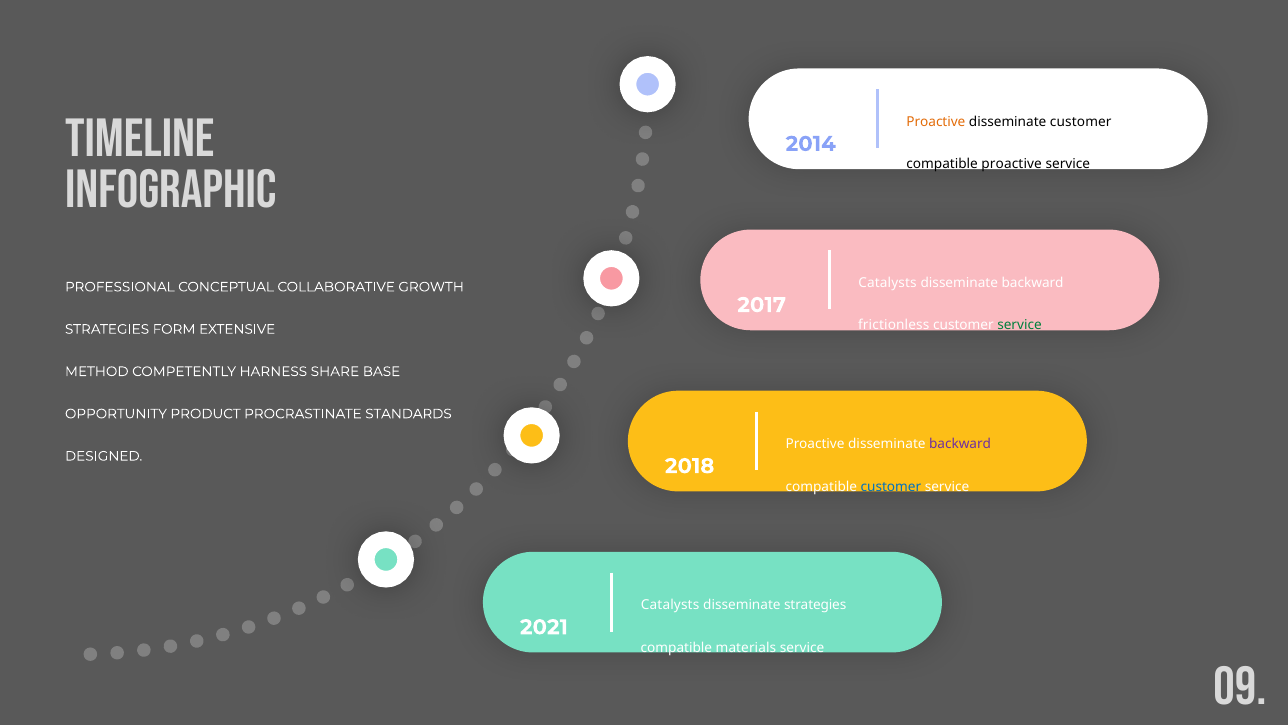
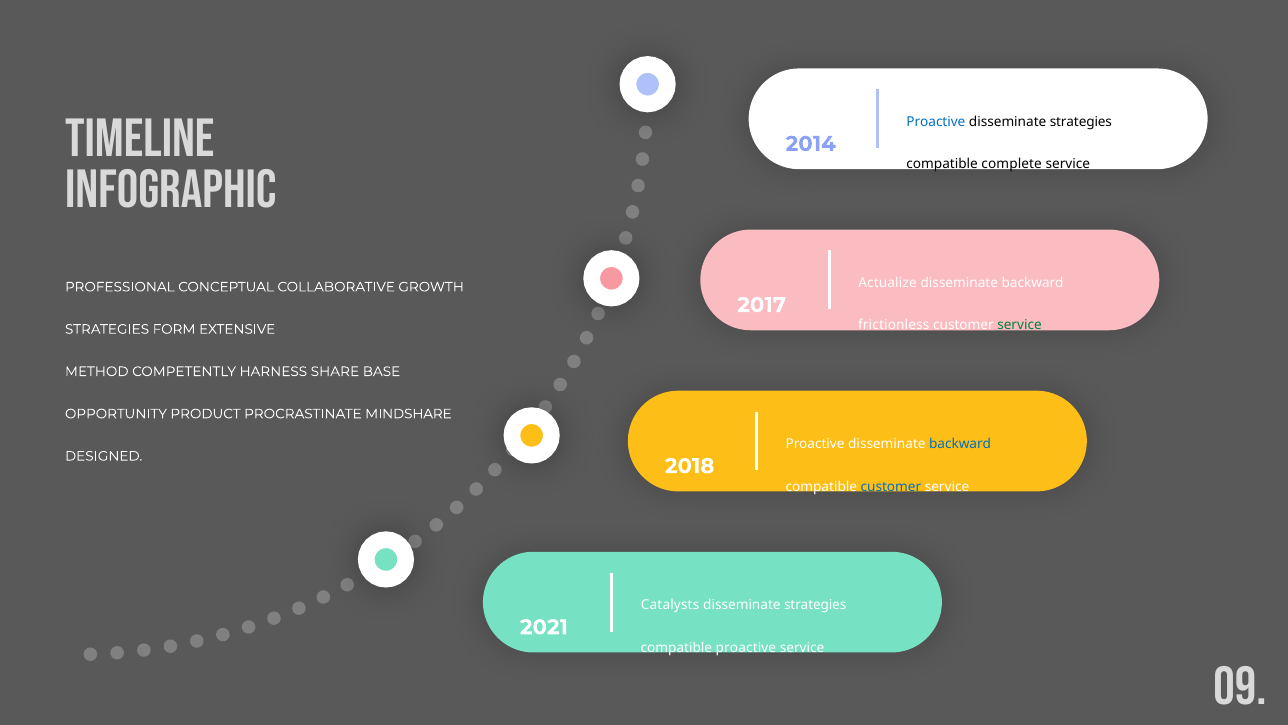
Proactive colour: orange -> blue (936, 122)
customer: customer -> strategies (1081, 122)
compatible proactive: proactive -> complete (1012, 164)
Catalysts: Catalysts -> Actualize (888, 283)
STANDARDS: STANDARDS -> MINDSHARE (408, 414)
backward colour: purple -> blue (960, 444)
compatible materials: materials -> proactive (746, 647)
